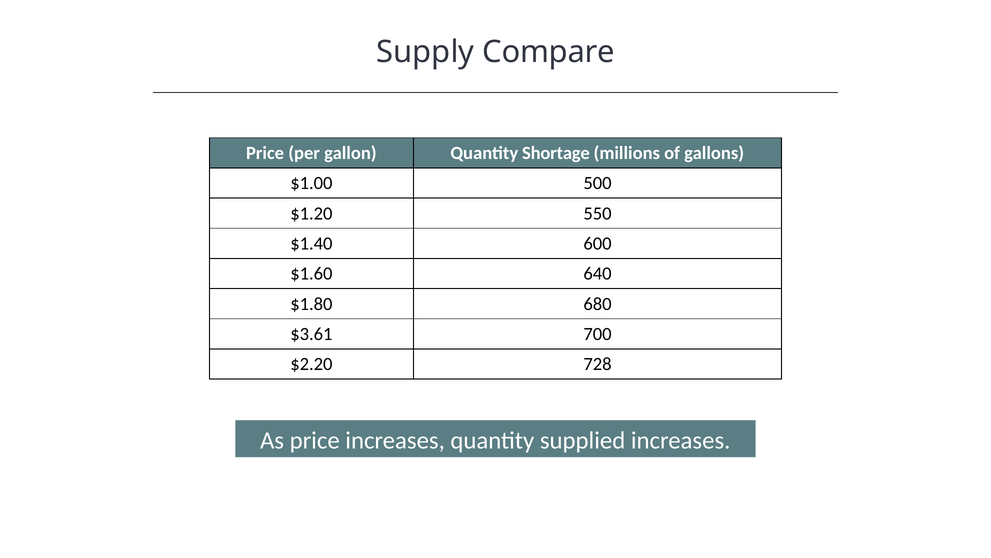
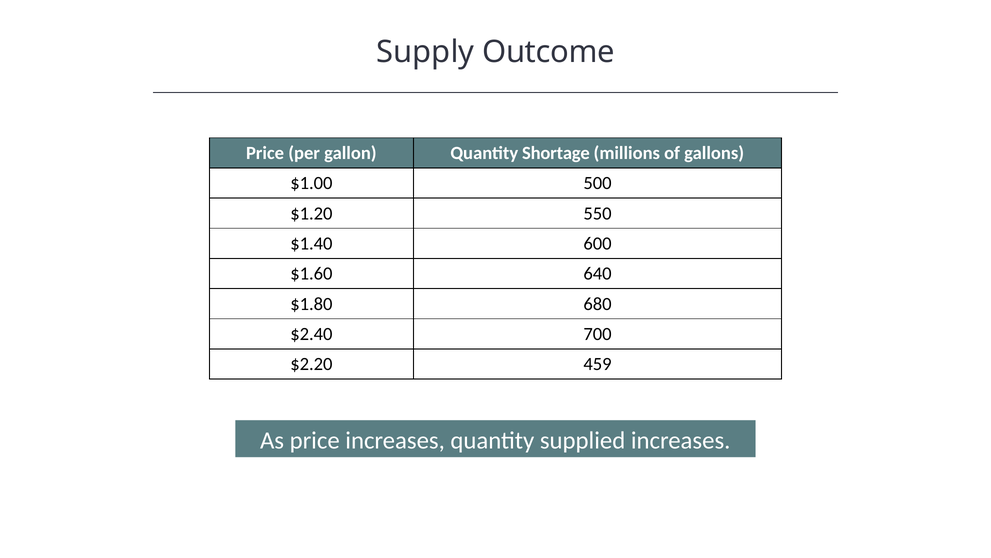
Compare: Compare -> Outcome (548, 52)
$3.61: $3.61 -> $2.40 (311, 334)
728: 728 -> 459 (597, 364)
